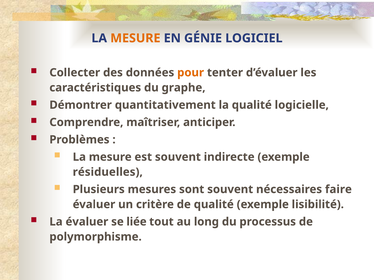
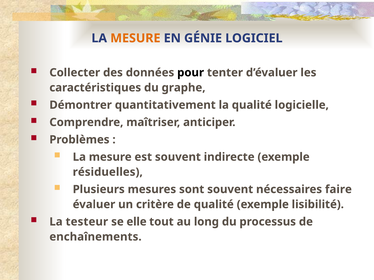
pour colour: orange -> black (191, 73)
La évaluer: évaluer -> testeur (87, 222)
liée: liée -> elle (137, 222)
polymorphisme: polymorphisme -> enchaînements (96, 237)
